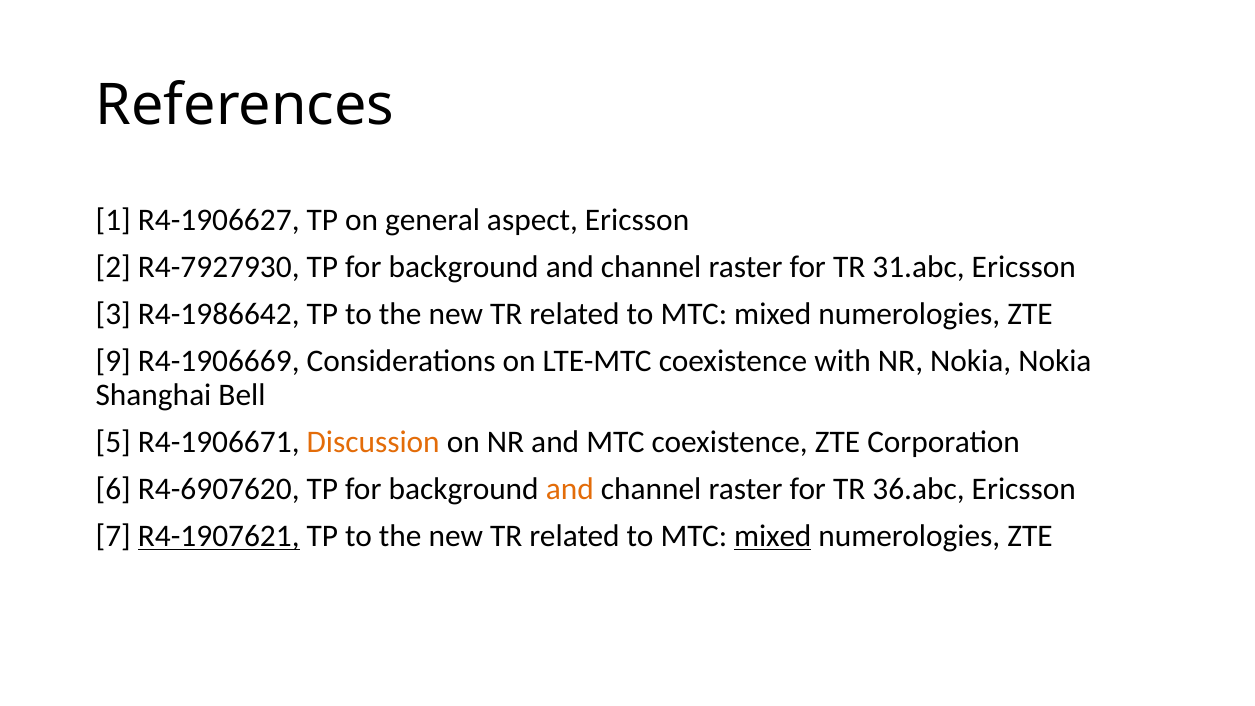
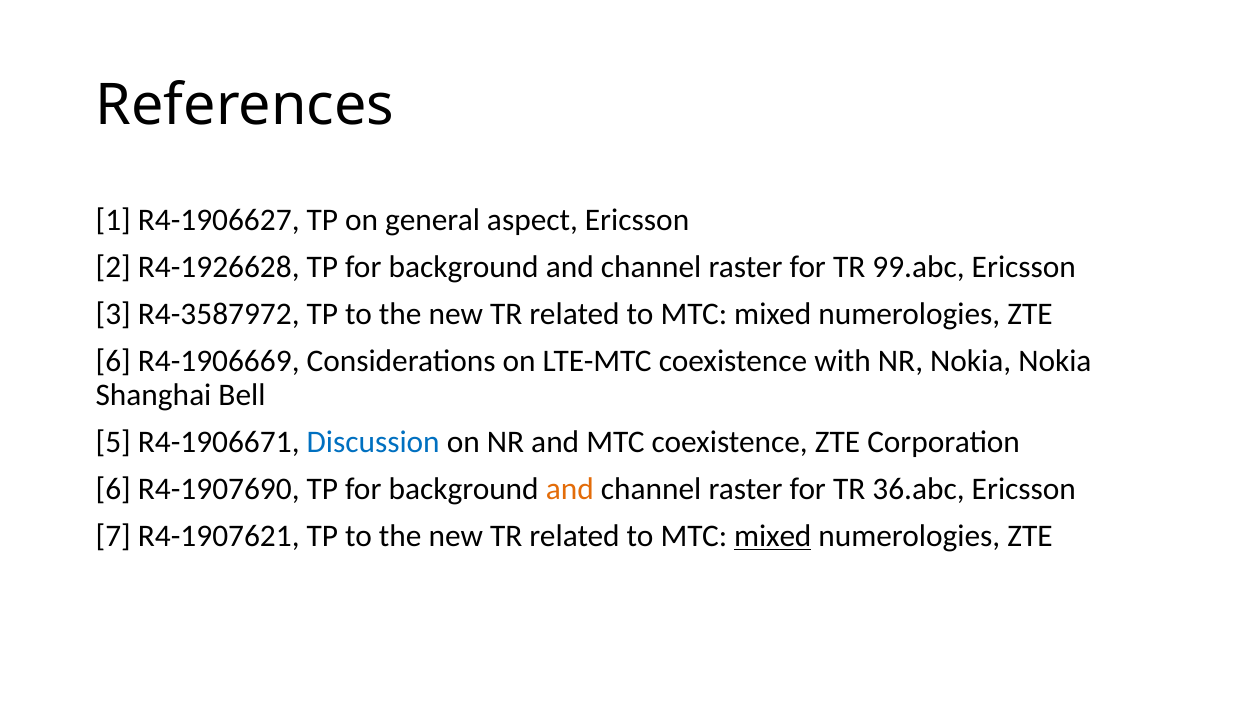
R4-7927930: R4-7927930 -> R4-1926628 (219, 267)
31.abc: 31.abc -> 99.abc (919, 267)
R4-1986642: R4-1986642 -> R4-3587972 (219, 314)
9: 9 -> 6 (113, 361)
Discussion colour: orange -> blue (373, 442)
R4-6907620: R4-6907620 -> R4-1907690 (219, 489)
R4-1907621 underline: present -> none (219, 536)
